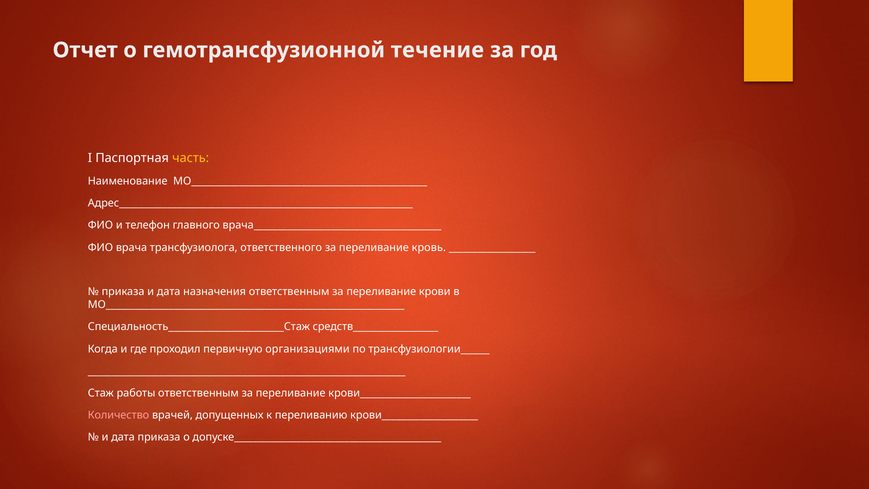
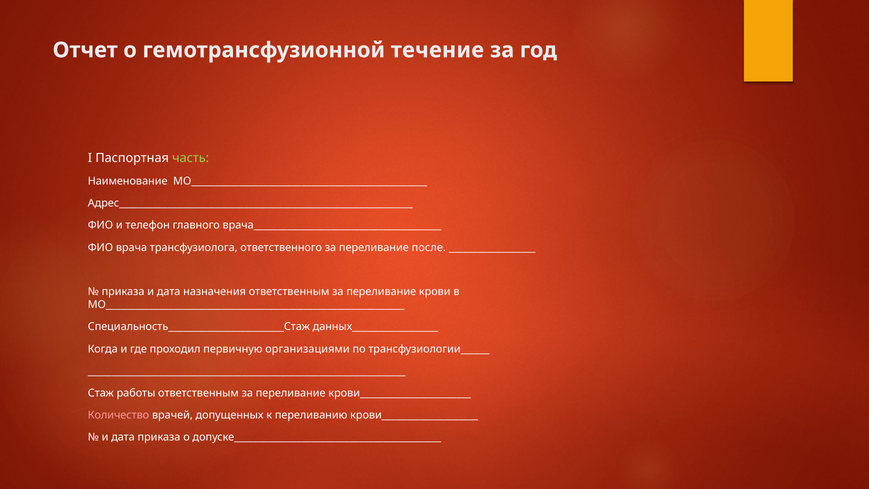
часть colour: yellow -> light green (191, 158)
кровь: кровь -> после (429, 247)
средств__________________: средств__________________ -> данных__________________ (375, 327)
